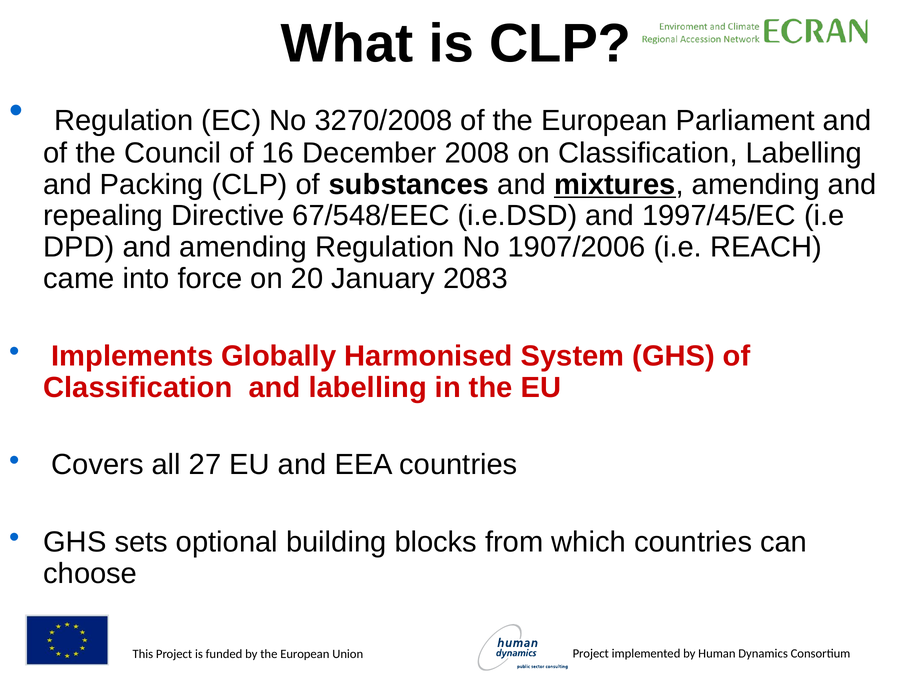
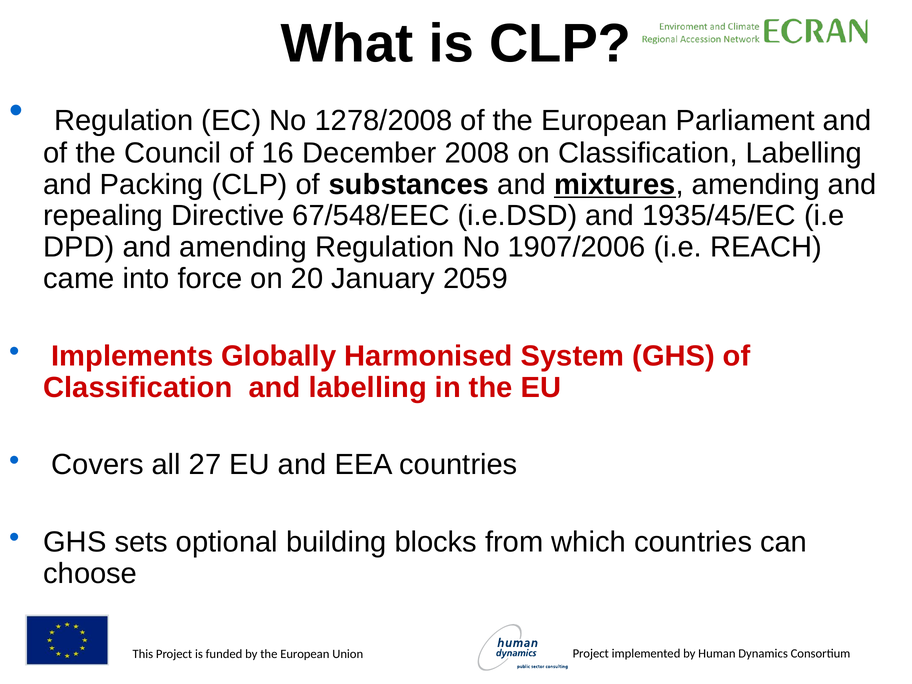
3270/2008: 3270/2008 -> 1278/2008 (383, 121)
1997/45/EC: 1997/45/EC -> 1935/45/EC (719, 216)
2083: 2083 -> 2059 (475, 279)
